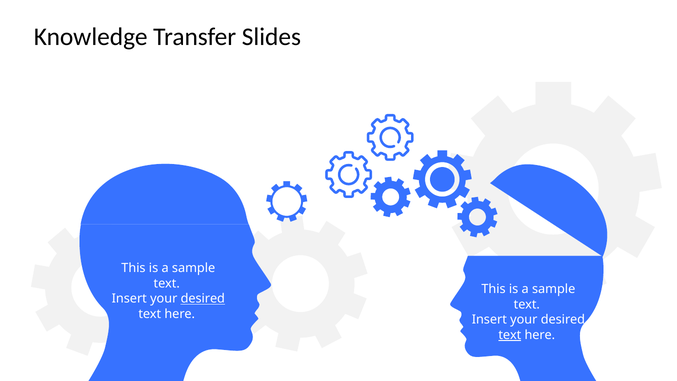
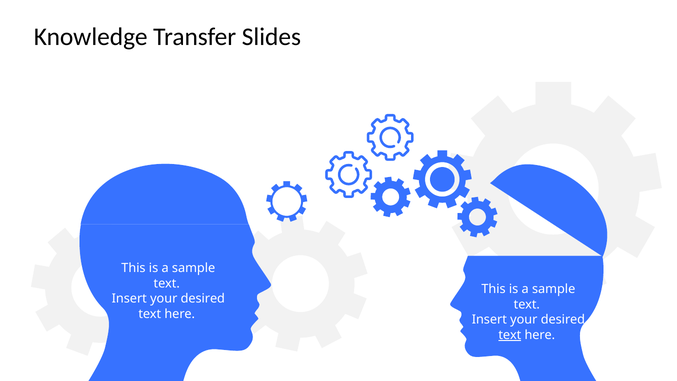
desired underline: present -> none (203, 299)
